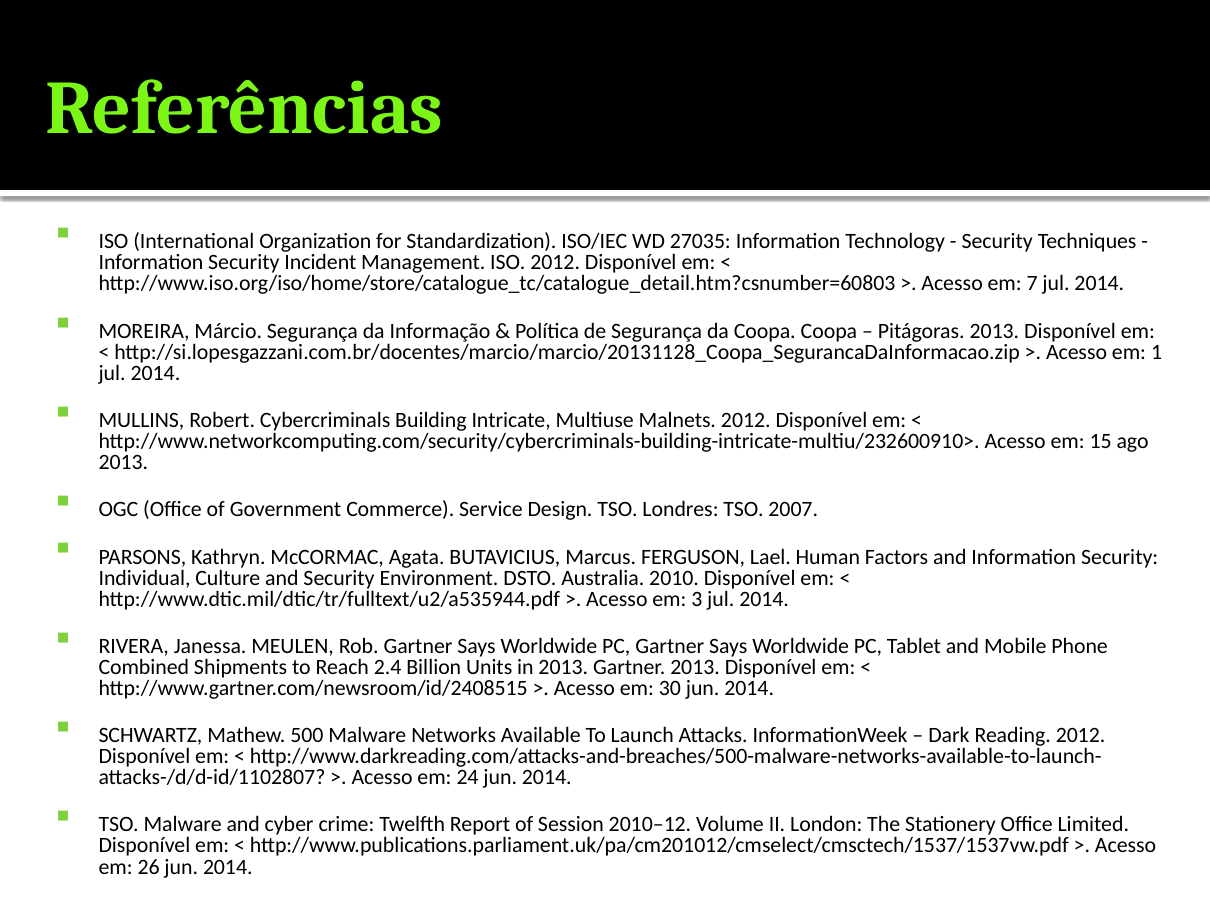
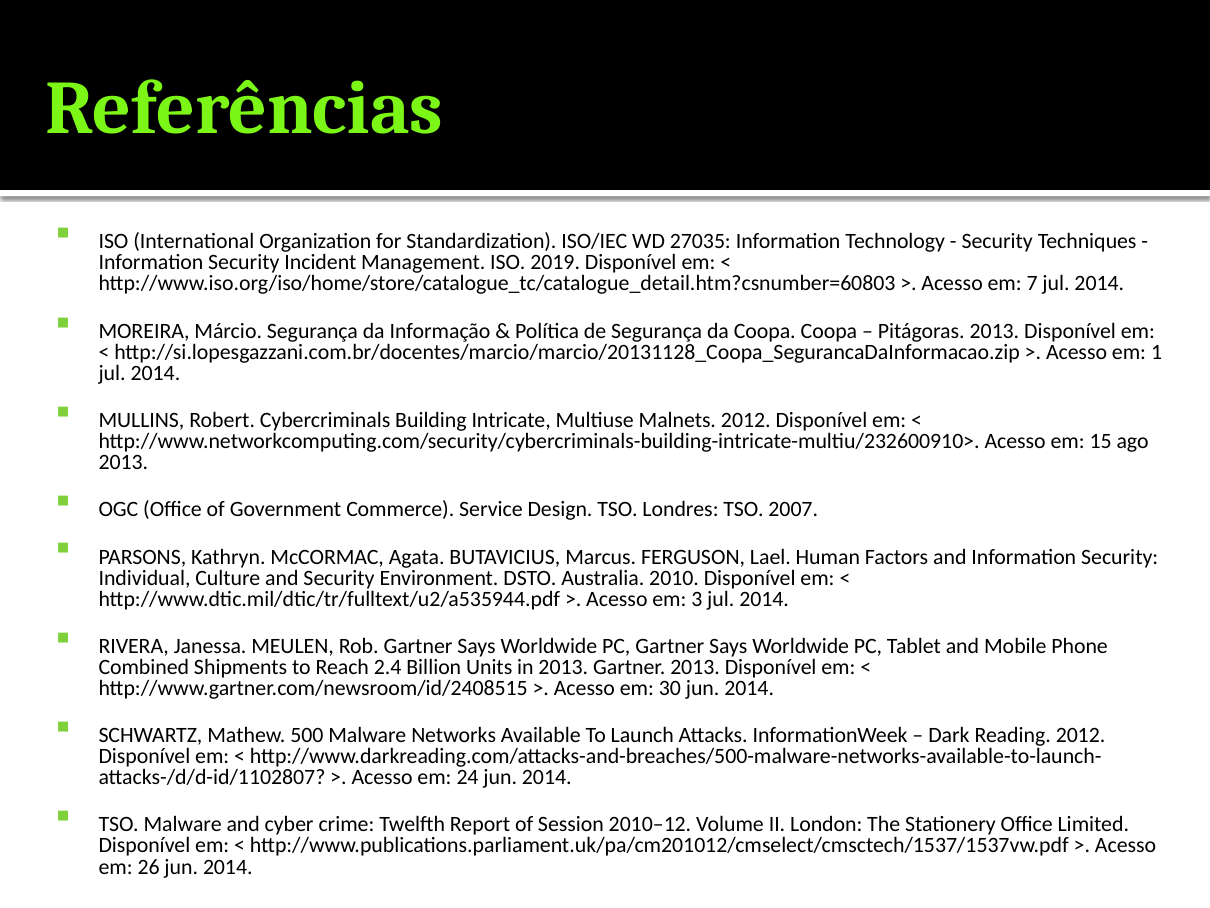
ISO 2012: 2012 -> 2019 (555, 262)
